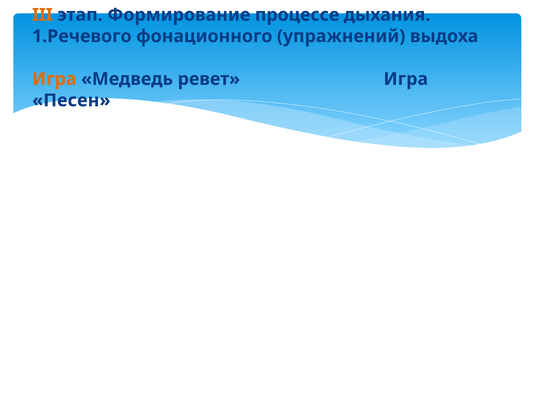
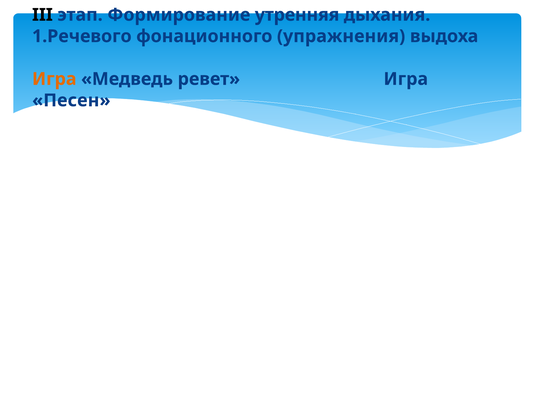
III colour: orange -> black (42, 15)
процессе: процессе -> утренняя (297, 15)
упражнений: упражнений -> упражнения (341, 36)
